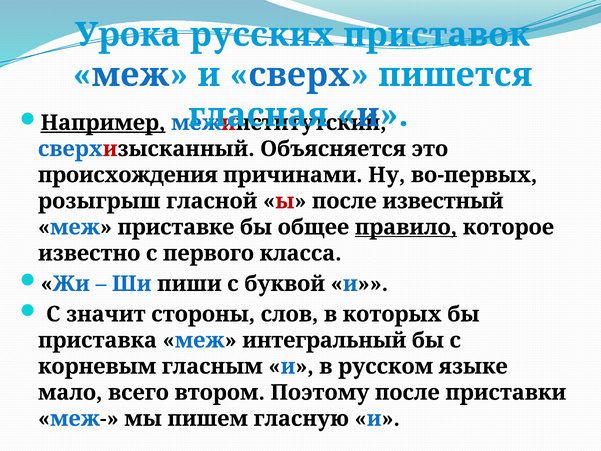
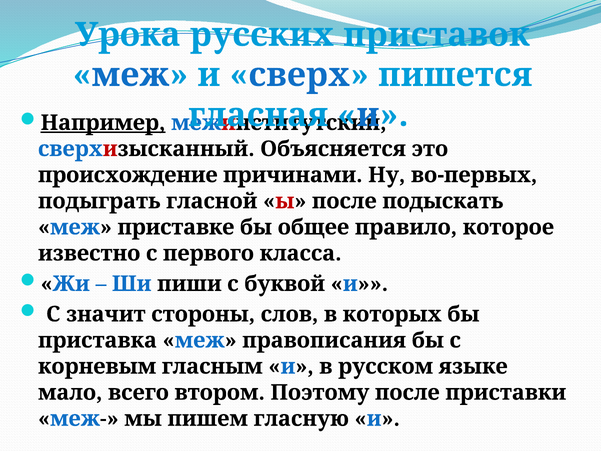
происхождения: происхождения -> происхождение (128, 175)
розыгрыш: розыгрыш -> подыграть (99, 201)
известный: известный -> подыскать (443, 201)
правило underline: present -> none (406, 227)
интегральный: интегральный -> правописания (324, 340)
